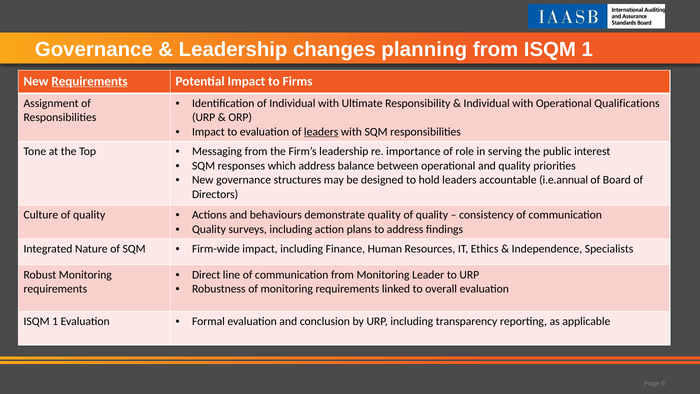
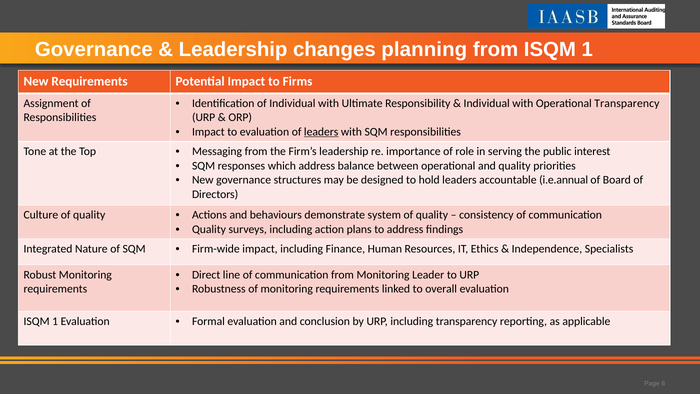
Requirements underline: present -> none (90, 81)
Operational Qualifications: Qualifications -> Transparency (627, 103)
demonstrate quality: quality -> system (384, 215)
